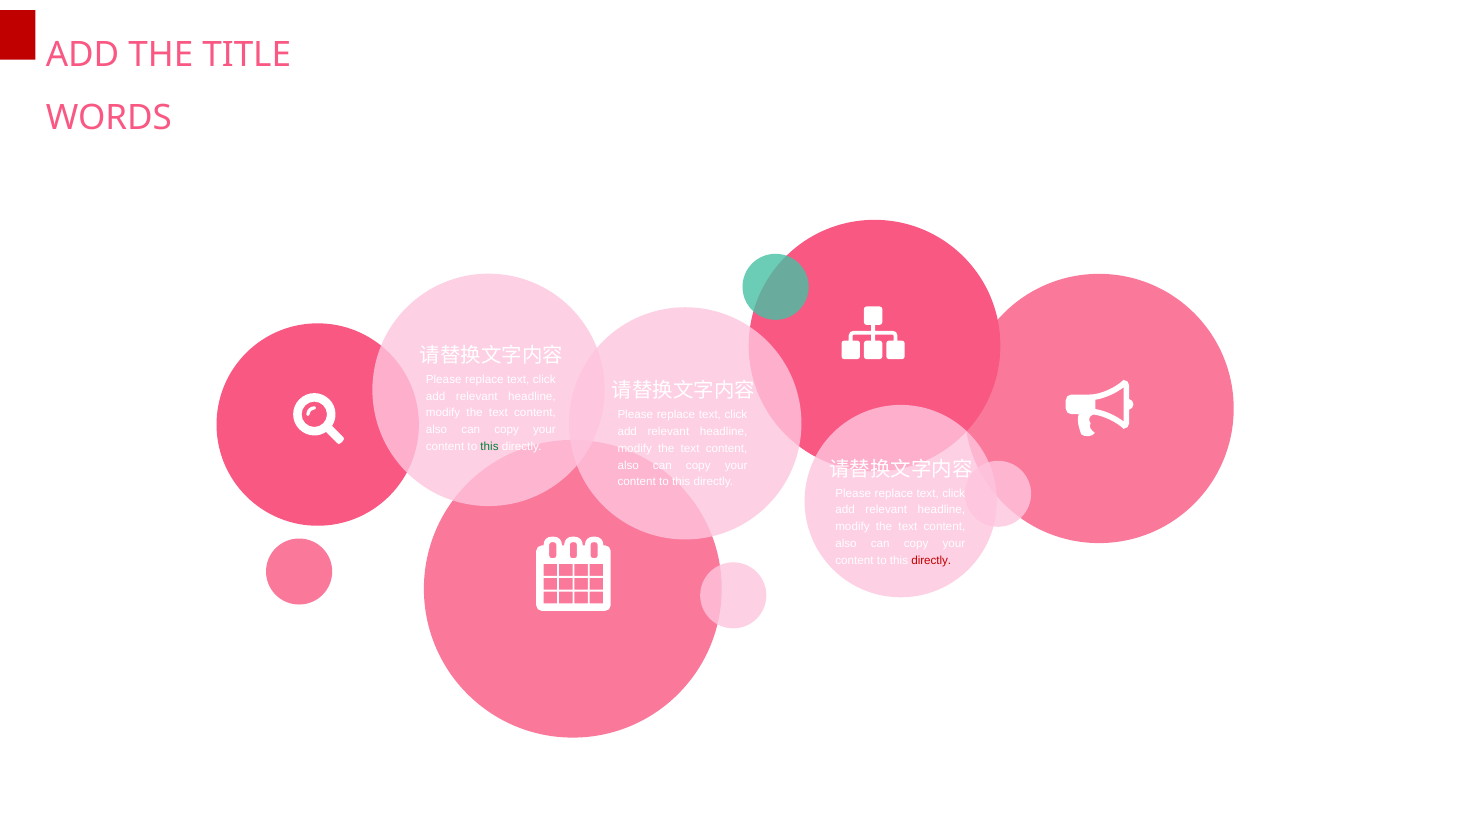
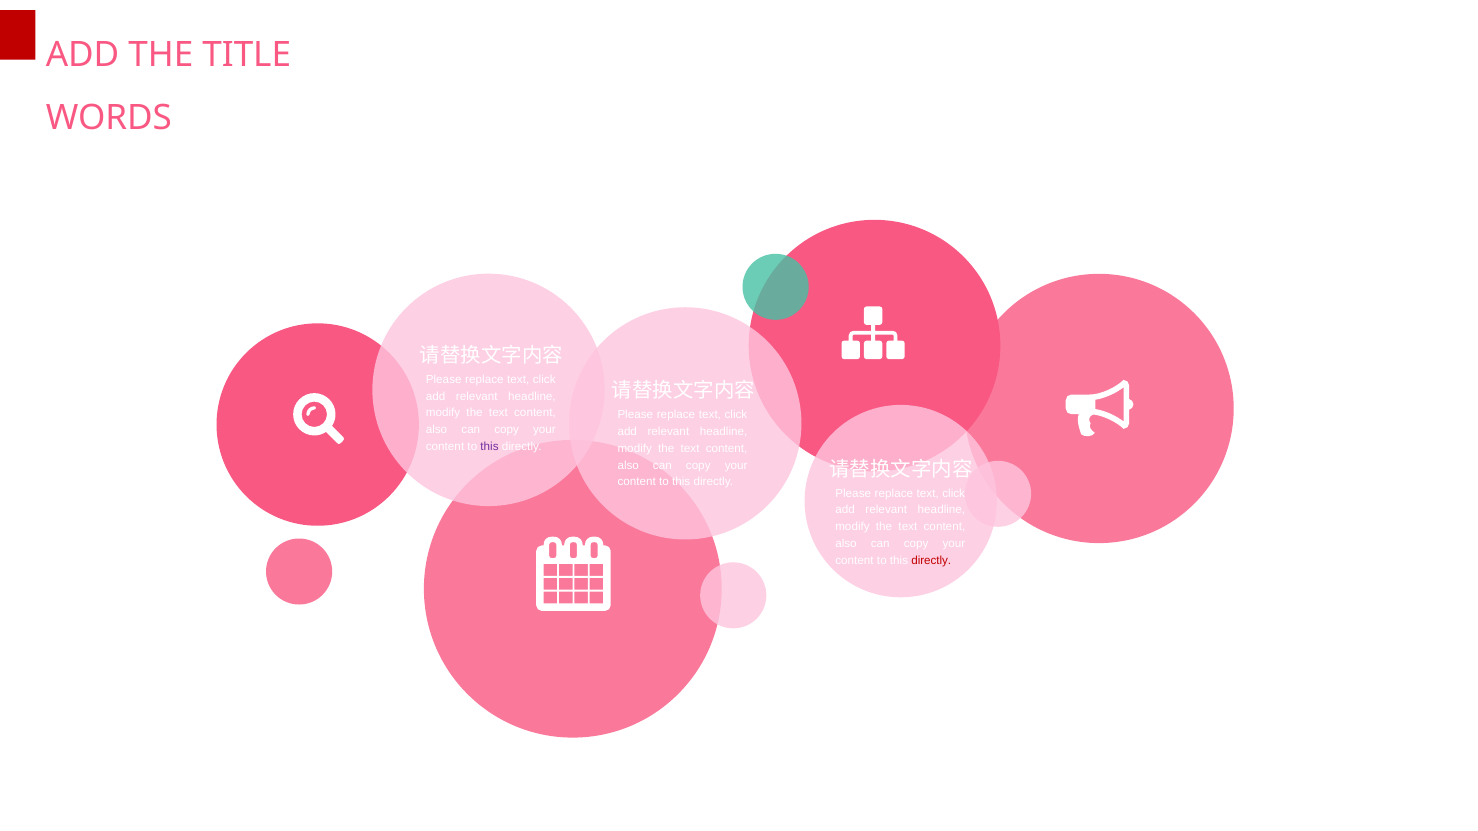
this colour: green -> purple (490, 447)
